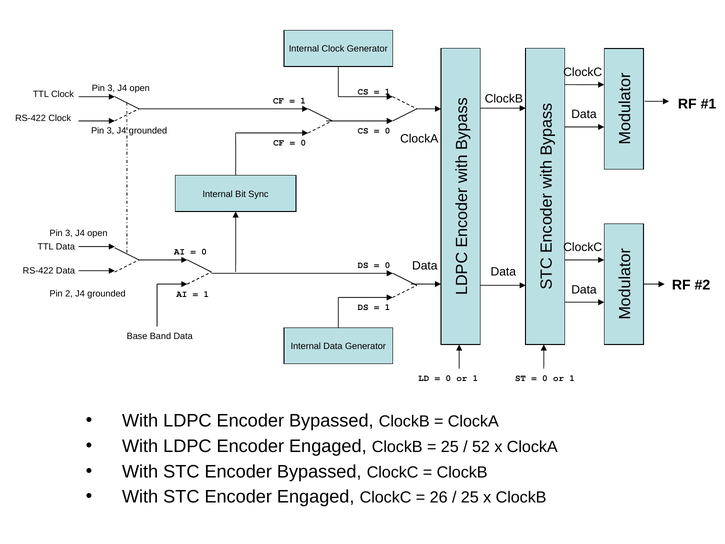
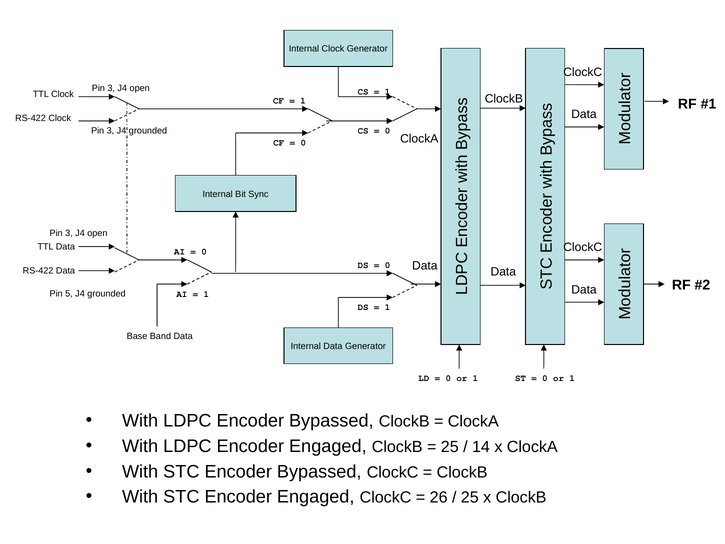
2: 2 -> 5 (69, 294)
52: 52 -> 14 (481, 447)
